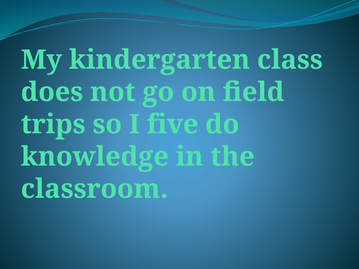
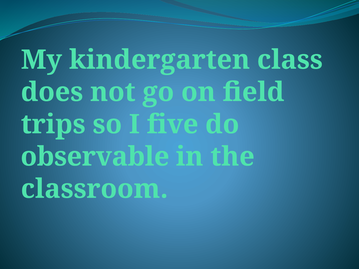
knowledge: knowledge -> observable (95, 157)
